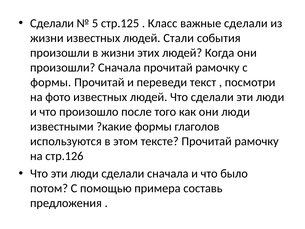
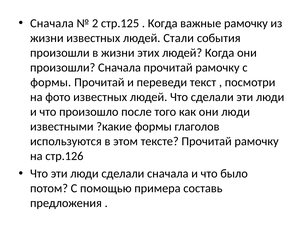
Сделали: Сделали -> Сначала (52, 23)
5: 5 -> 2 (95, 23)
Класс: Класс -> Когда (163, 23)
важные сделали: сделали -> рамочку (246, 23)
